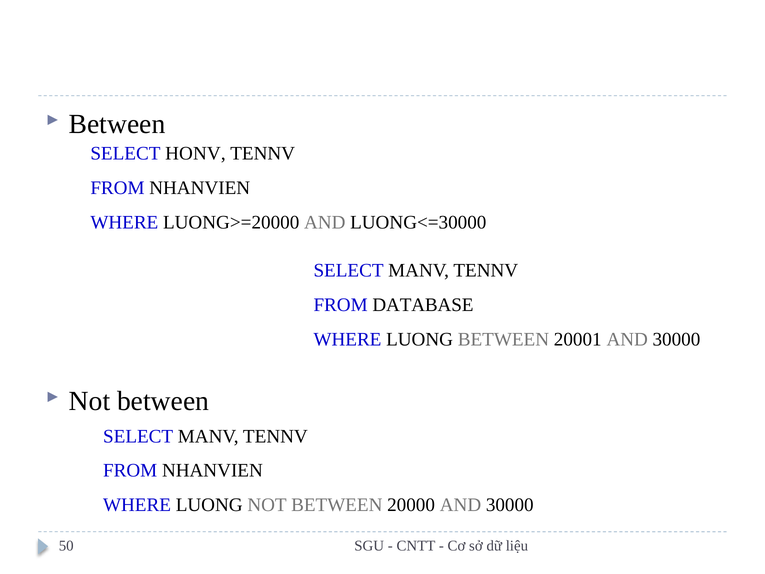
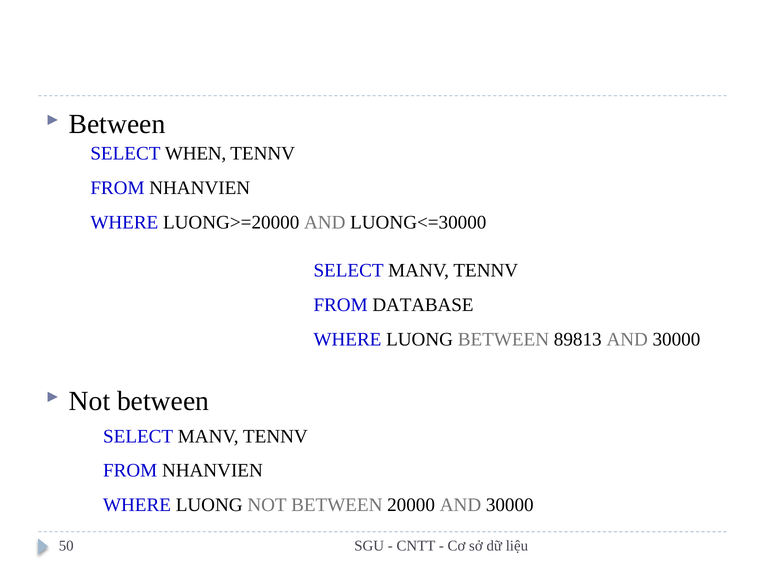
HONV: HONV -> WHEN (196, 153)
20001: 20001 -> 89813 (578, 339)
